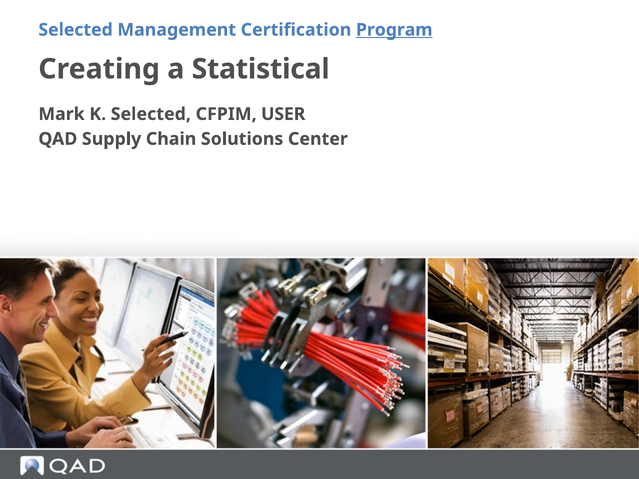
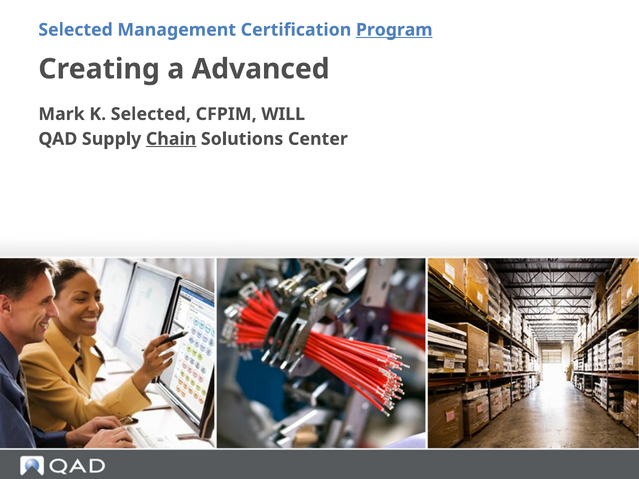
Statistical: Statistical -> Advanced (261, 69)
USER: USER -> WILL (283, 114)
Chain underline: none -> present (171, 139)
